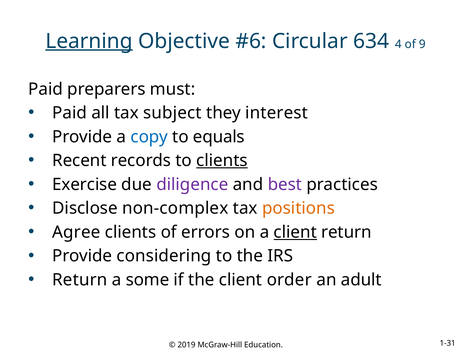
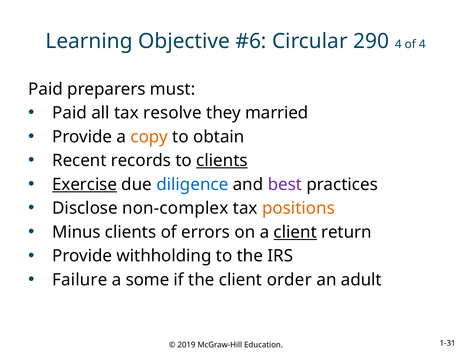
Learning underline: present -> none (89, 41)
634: 634 -> 290 (371, 41)
of 9: 9 -> 4 (422, 44)
subject: subject -> resolve (172, 113)
interest: interest -> married (277, 113)
copy colour: blue -> orange (149, 136)
equals: equals -> obtain (219, 136)
Exercise underline: none -> present (85, 184)
diligence colour: purple -> blue (192, 184)
Agree: Agree -> Minus (76, 232)
considering: considering -> withholding (164, 255)
Return: Return -> Failure (80, 279)
